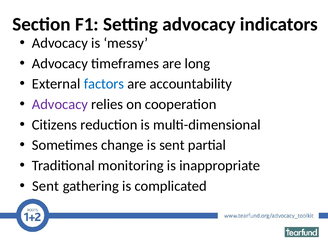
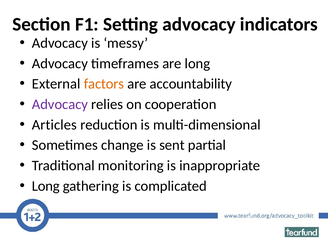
factors colour: blue -> orange (104, 84)
Citizens: Citizens -> Articles (54, 125)
Sent: Sent -> Long (46, 186)
